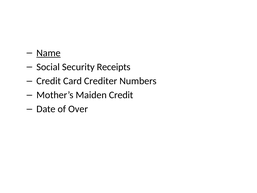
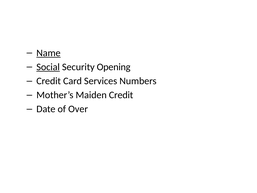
Social underline: none -> present (48, 67)
Receipts: Receipts -> Opening (114, 67)
Crediter: Crediter -> Services (101, 81)
